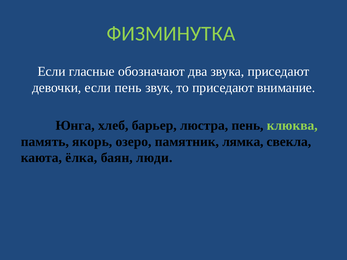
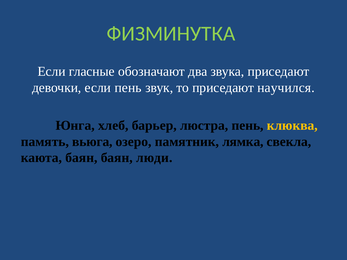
внимание: внимание -> научился (286, 88)
клюква colour: light green -> yellow (292, 126)
якорь: якорь -> вьюга (92, 142)
каюта ёлка: ёлка -> баян (81, 158)
